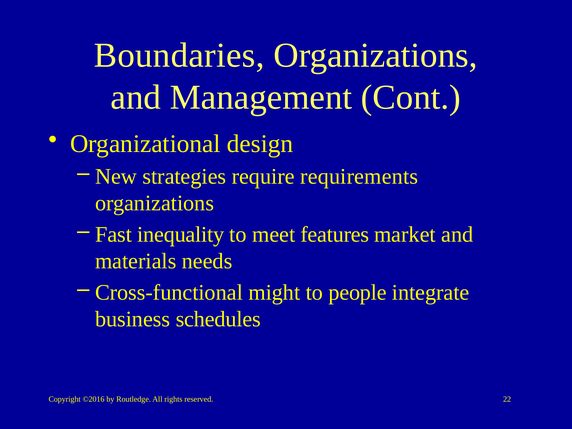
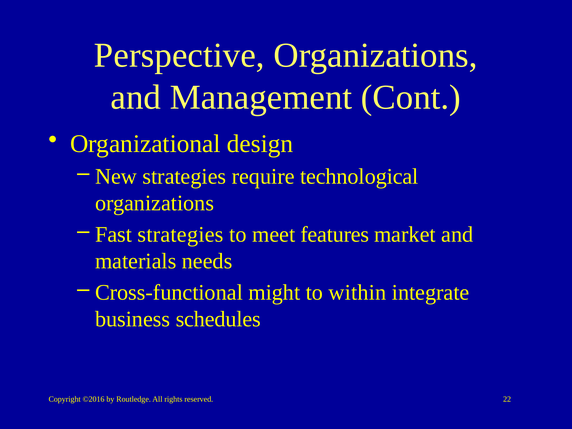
Boundaries: Boundaries -> Perspective (179, 55)
requirements: requirements -> technological (359, 177)
Fast inequality: inequality -> strategies (181, 234)
people: people -> within (357, 292)
